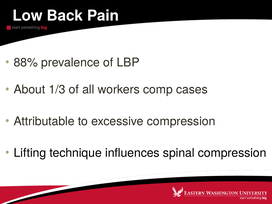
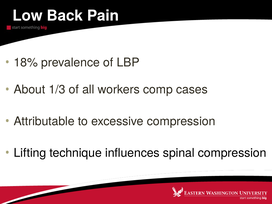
88%: 88% -> 18% (26, 62)
